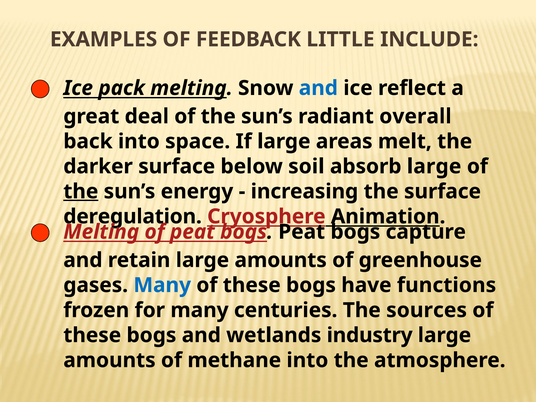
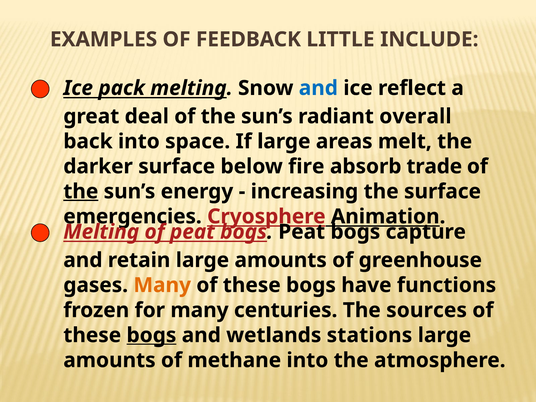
soil: soil -> fire (306, 166)
absorb large: large -> trade (434, 166)
deregulation: deregulation -> emergencies (133, 216)
Many colour: blue -> orange (162, 285)
bogs underline: none -> present (151, 335)
industry: industry -> stations (369, 335)
